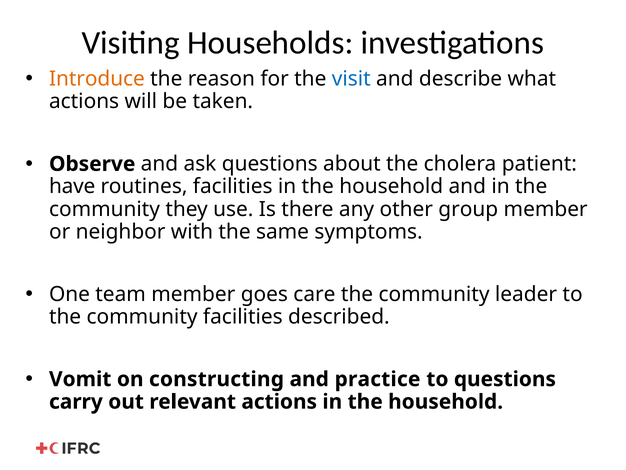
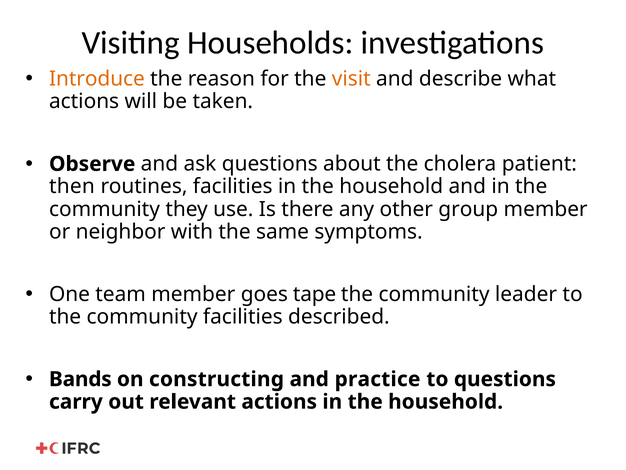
visit colour: blue -> orange (351, 79)
have: have -> then (72, 186)
care: care -> tape (315, 294)
Vomit: Vomit -> Bands (80, 379)
